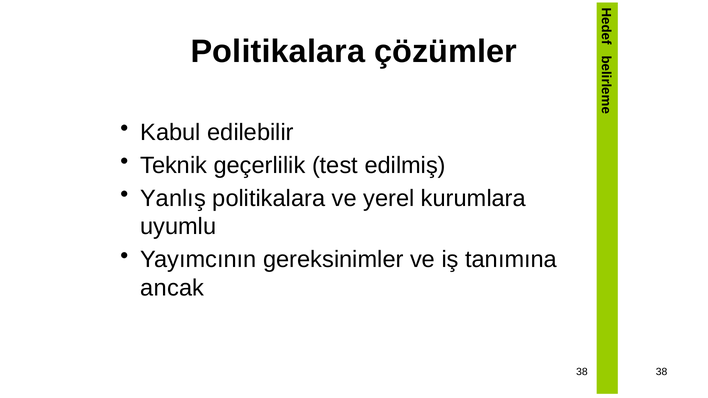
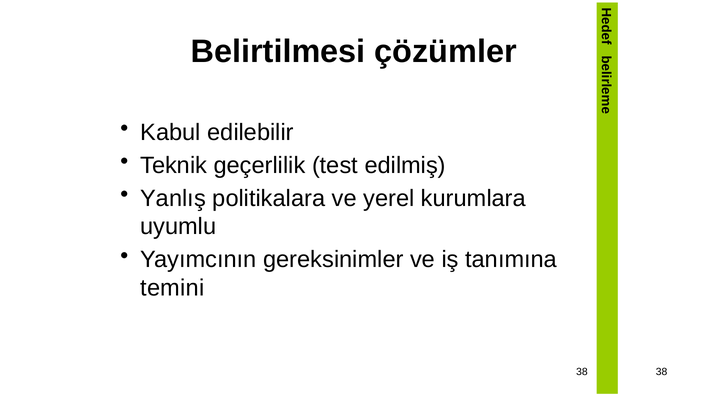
Politikalara: Politikalara -> Belirtilmesi (278, 51)
ancak: ancak -> temini (172, 288)
